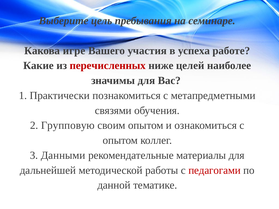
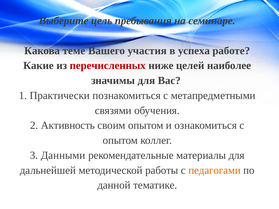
игре: игре -> теме (74, 51)
Групповую: Групповую -> Активность (68, 126)
педагогами colour: red -> orange (215, 170)
